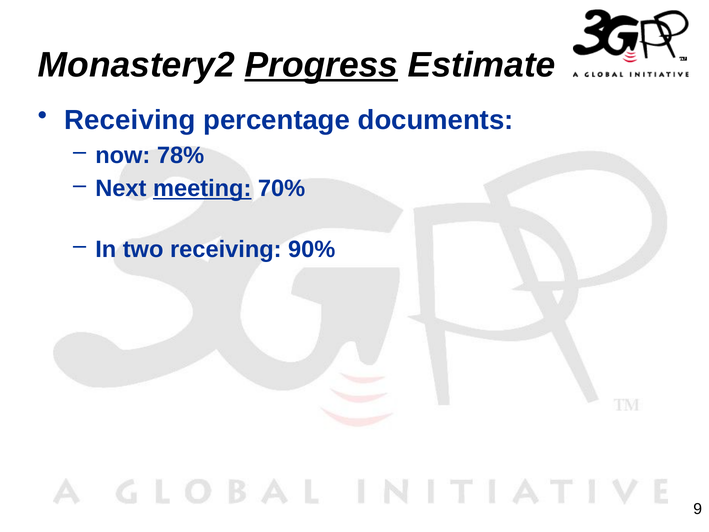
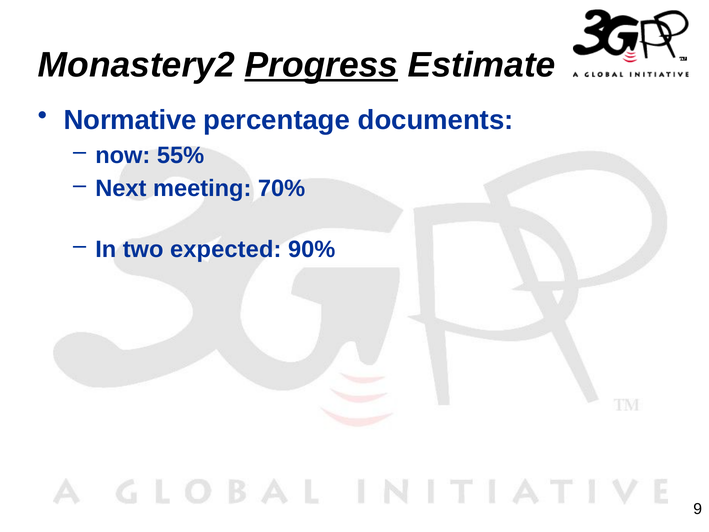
Receiving: Receiving -> Normative (130, 120)
78%: 78% -> 55% (181, 155)
meeting underline: present -> none (202, 189)
two receiving: receiving -> expected (226, 249)
